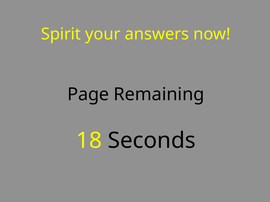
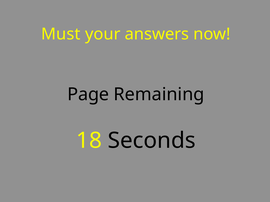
Spirit: Spirit -> Must (61, 34)
